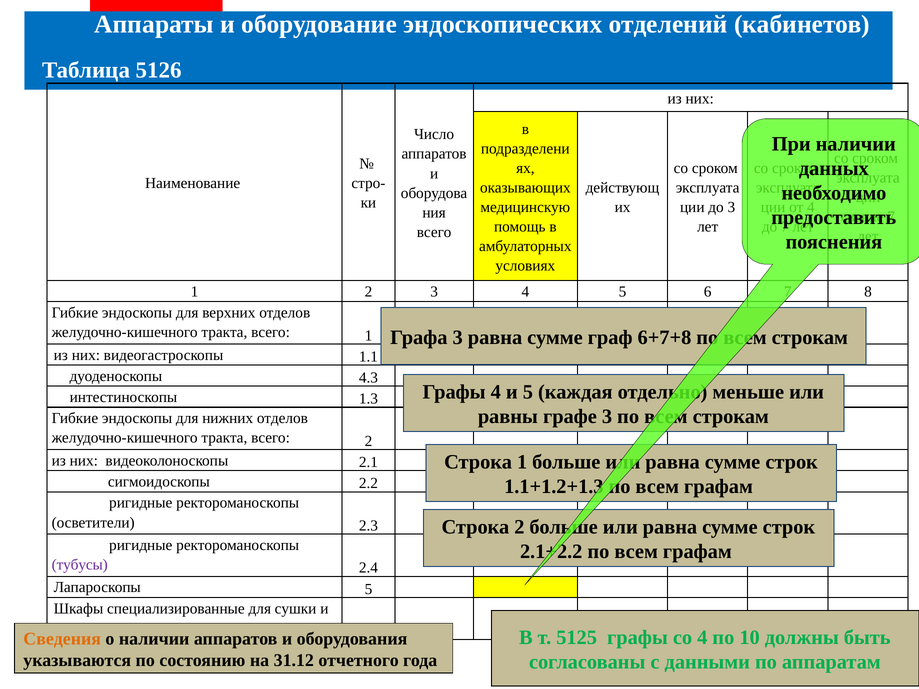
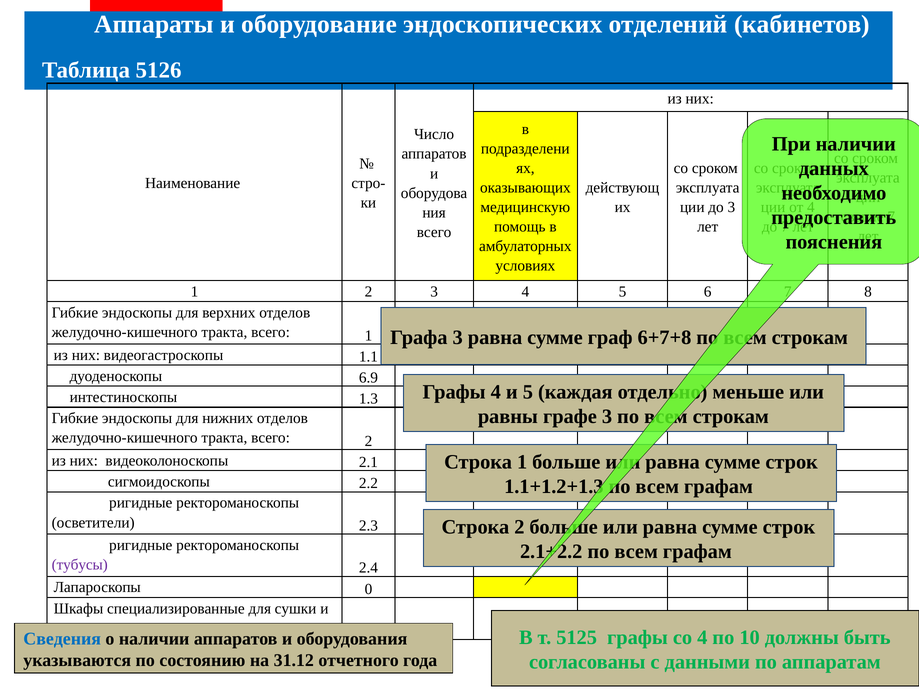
4.3: 4.3 -> 6.9 (368, 378)
Лапароскопы 5: 5 -> 0 (368, 589)
Сведения colour: orange -> blue (62, 639)
